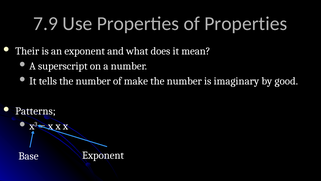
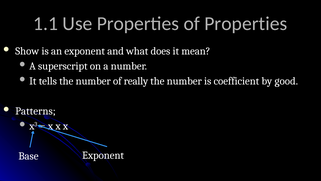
7.9: 7.9 -> 1.1 (46, 24)
Their: Their -> Show (27, 51)
make: make -> really (136, 81)
imaginary: imaginary -> coefficient (236, 81)
